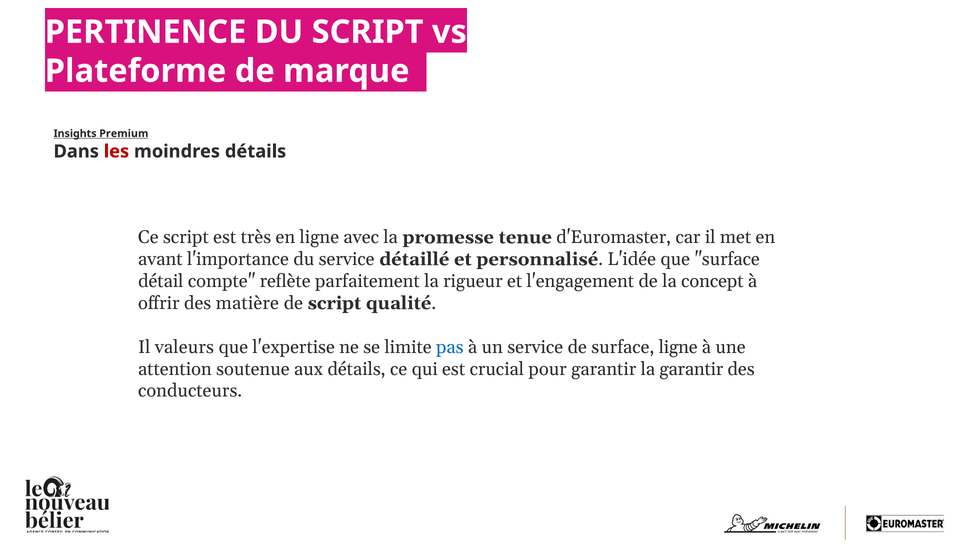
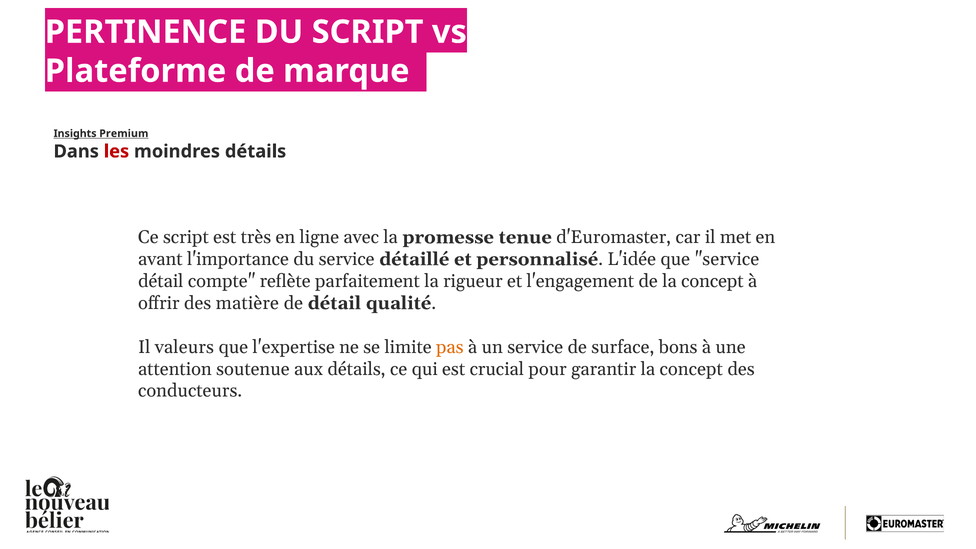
que surface: surface -> service (727, 259)
de script: script -> détail (334, 303)
pas colour: blue -> orange (450, 347)
surface ligne: ligne -> bons (678, 347)
garantir la garantir: garantir -> concept (691, 369)
